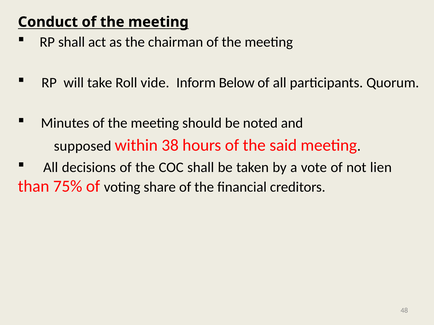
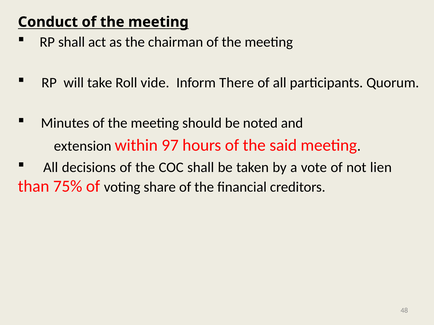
Below: Below -> There (237, 83)
supposed: supposed -> extension (83, 146)
38: 38 -> 97 (170, 146)
